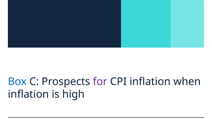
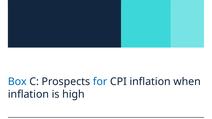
for colour: purple -> blue (100, 82)
